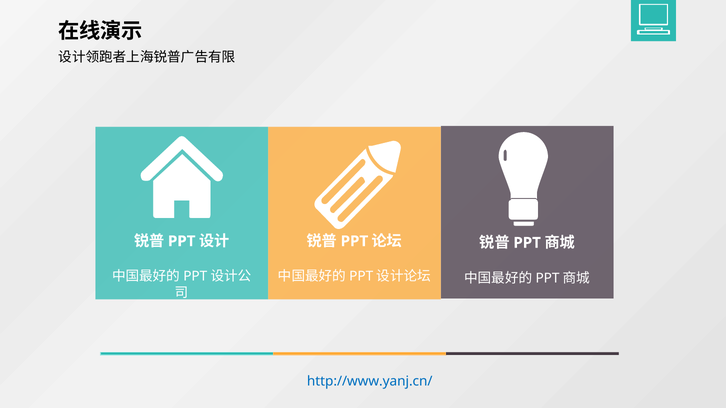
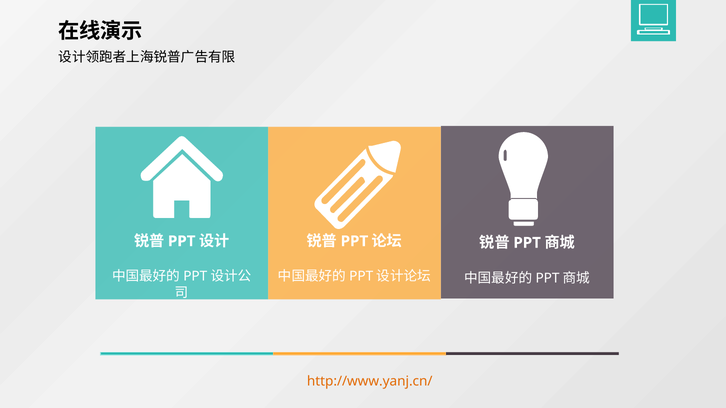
http://www.yanj.cn/ colour: blue -> orange (370, 382)
